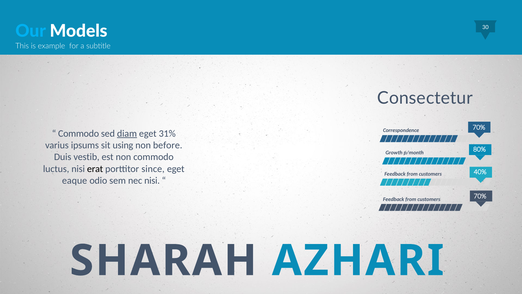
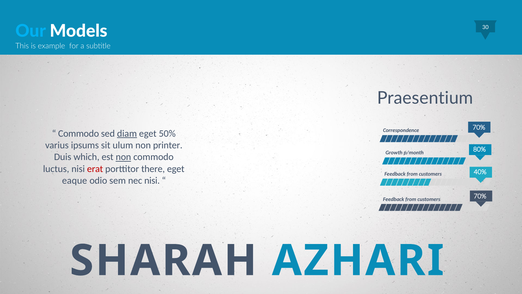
Consectetur: Consectetur -> Praesentium (425, 98)
31%: 31% -> 50% (167, 133)
using: using -> ulum (123, 145)
before: before -> printer (168, 145)
vestib: vestib -> which (86, 157)
non underline: none -> present (123, 157)
erat colour: black -> red (95, 169)
since: since -> there (153, 169)
